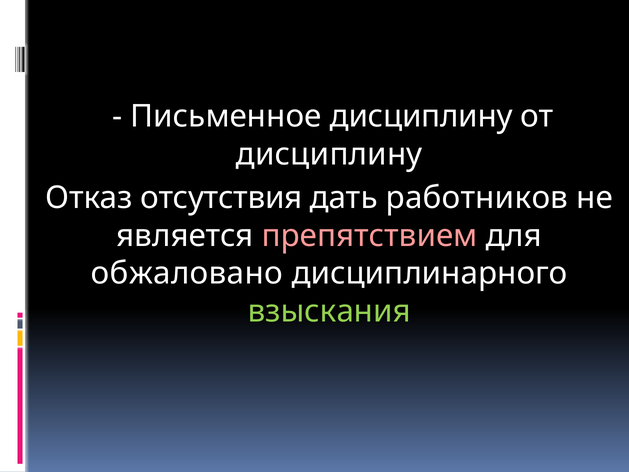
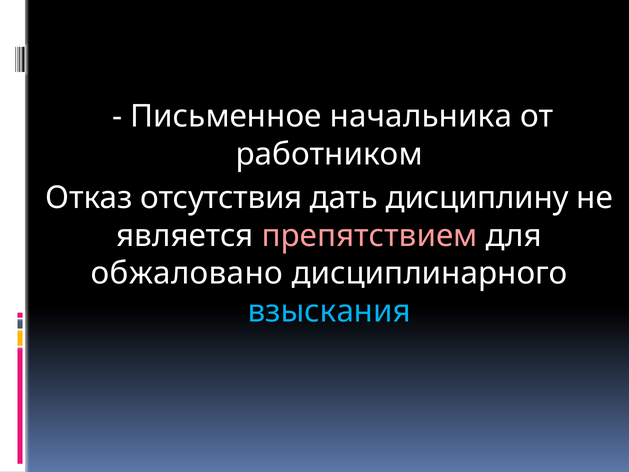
Письменное дисциплину: дисциплину -> начальника (421, 116)
дисциплину: дисциплину -> работником (329, 154)
работников: работников -> дисциплину (477, 198)
взыскания colour: light green -> light blue (329, 311)
